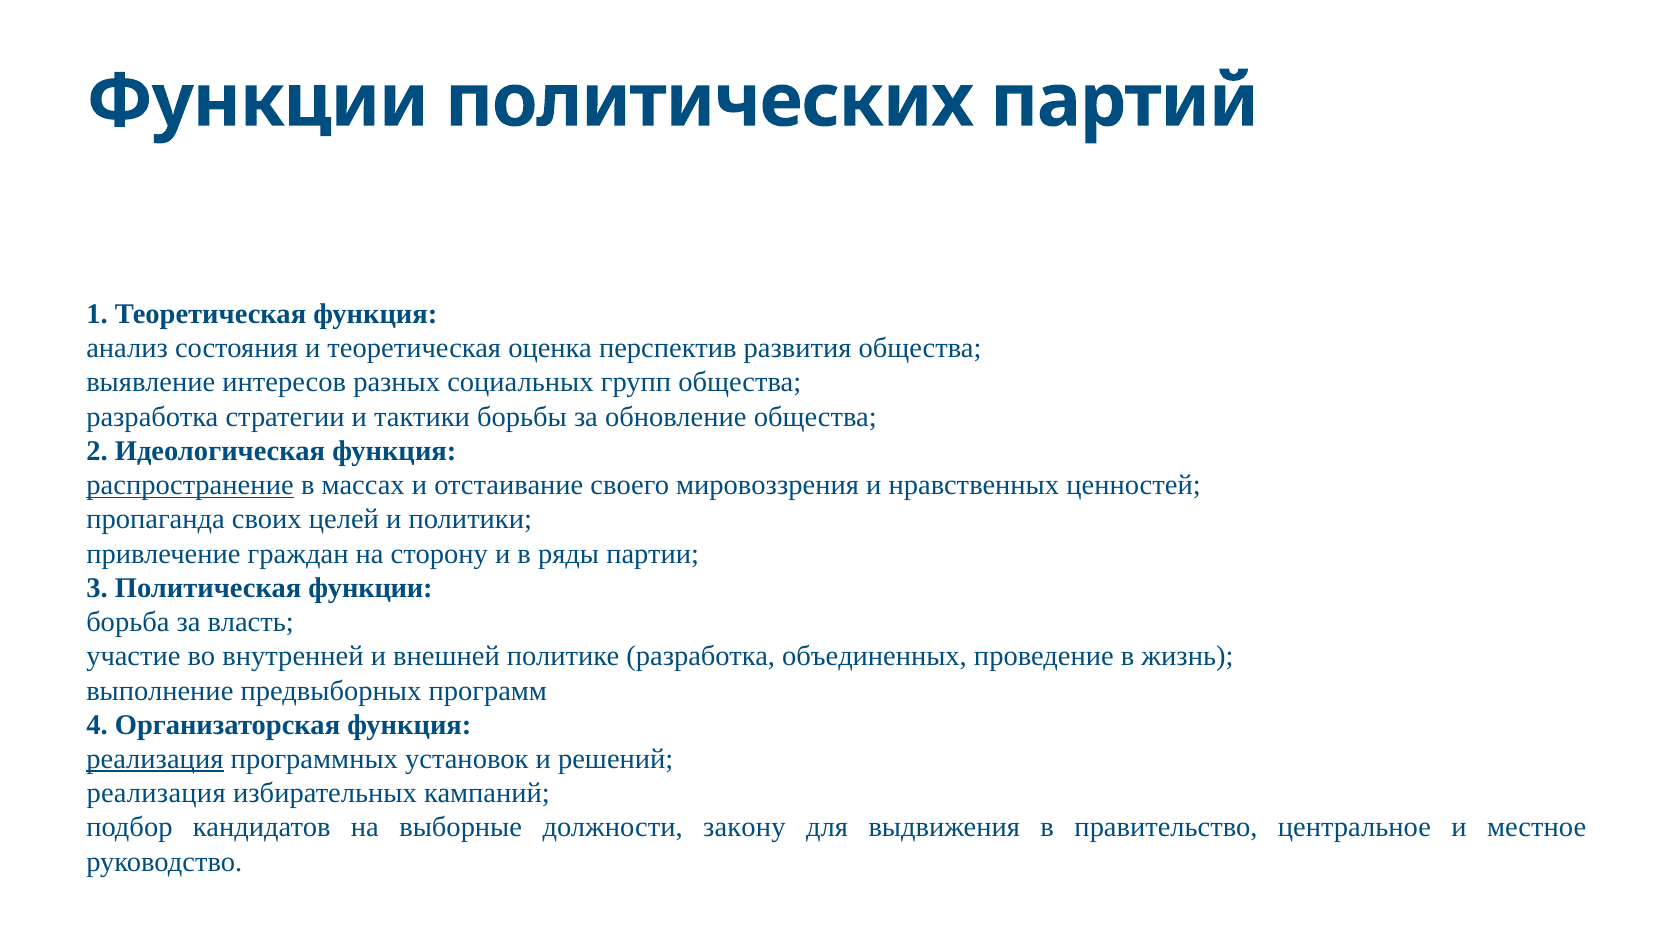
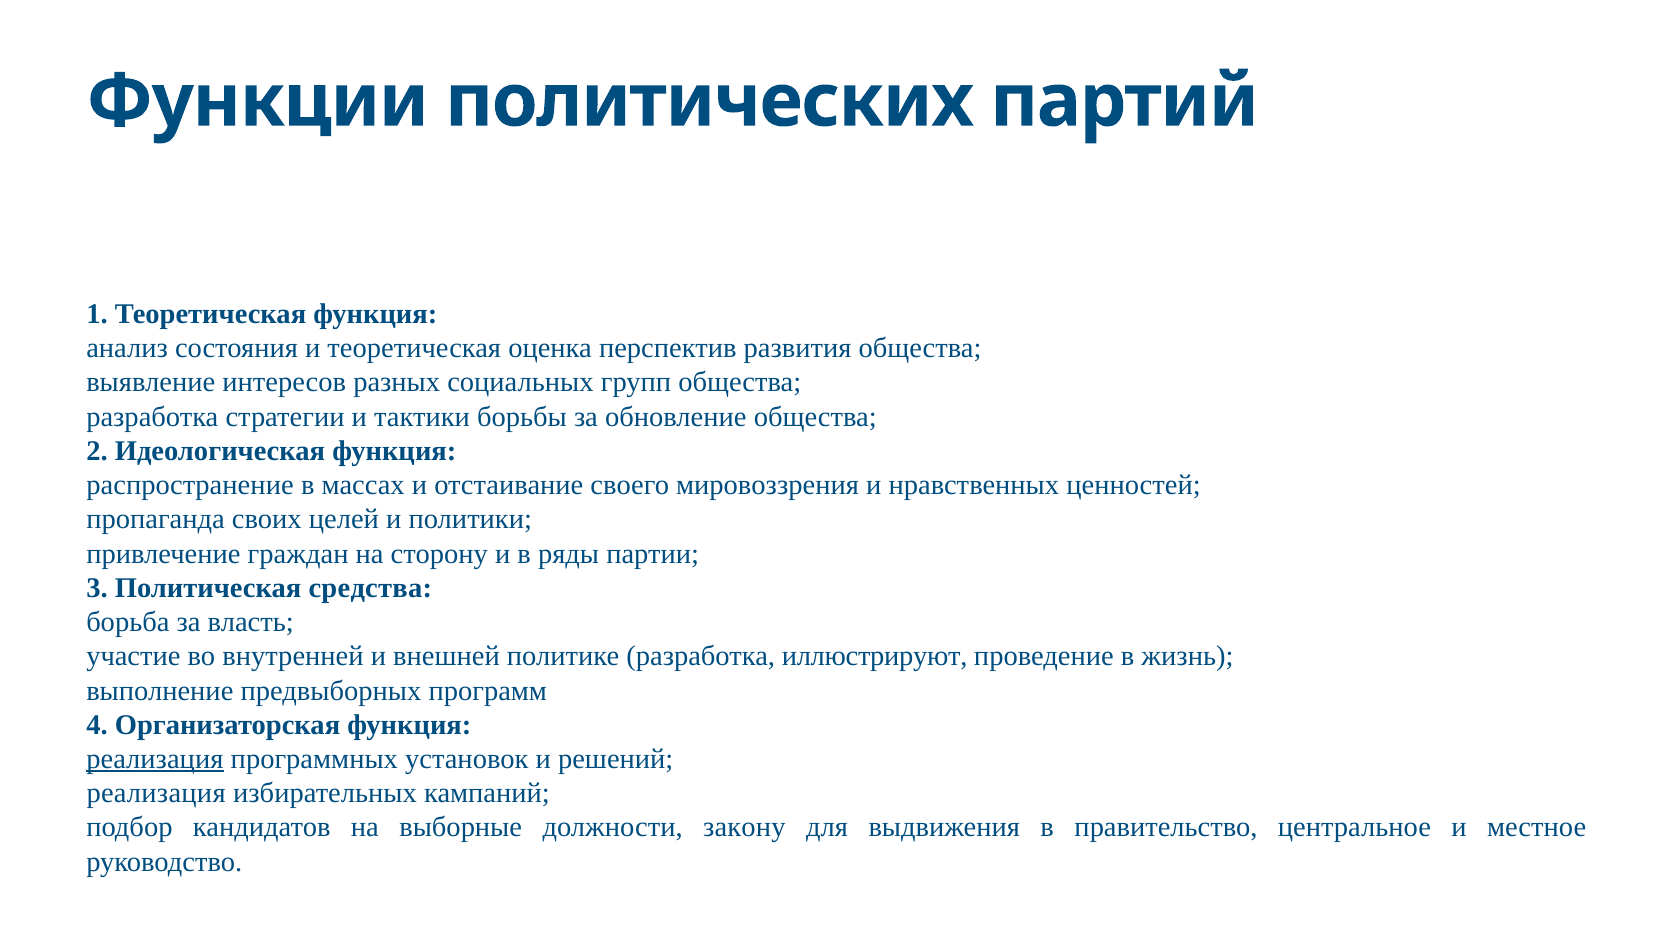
распространение underline: present -> none (190, 486)
Политическая функции: функции -> средства (370, 588)
объединенных: объединенных -> иллюстрируют (875, 657)
